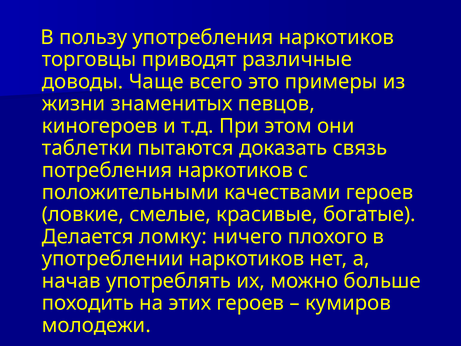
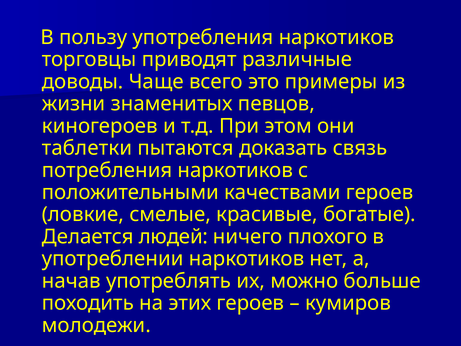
ломку: ломку -> людей (173, 237)
